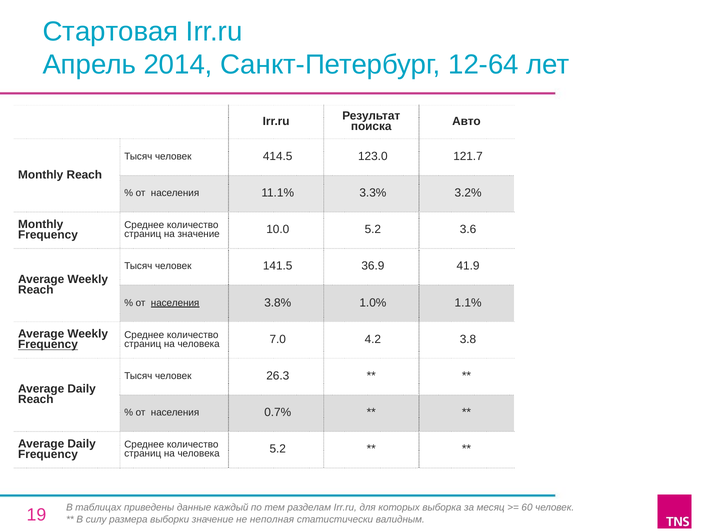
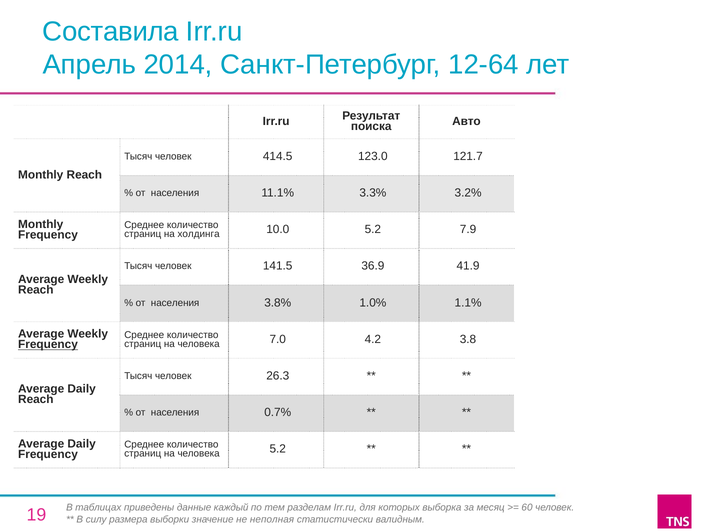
Стартовая: Стартовая -> Составила (111, 31)
на значение: значение -> холдинга (199, 234)
3.6: 3.6 -> 7.9 (468, 230)
населения underline: present -> none (175, 303)
